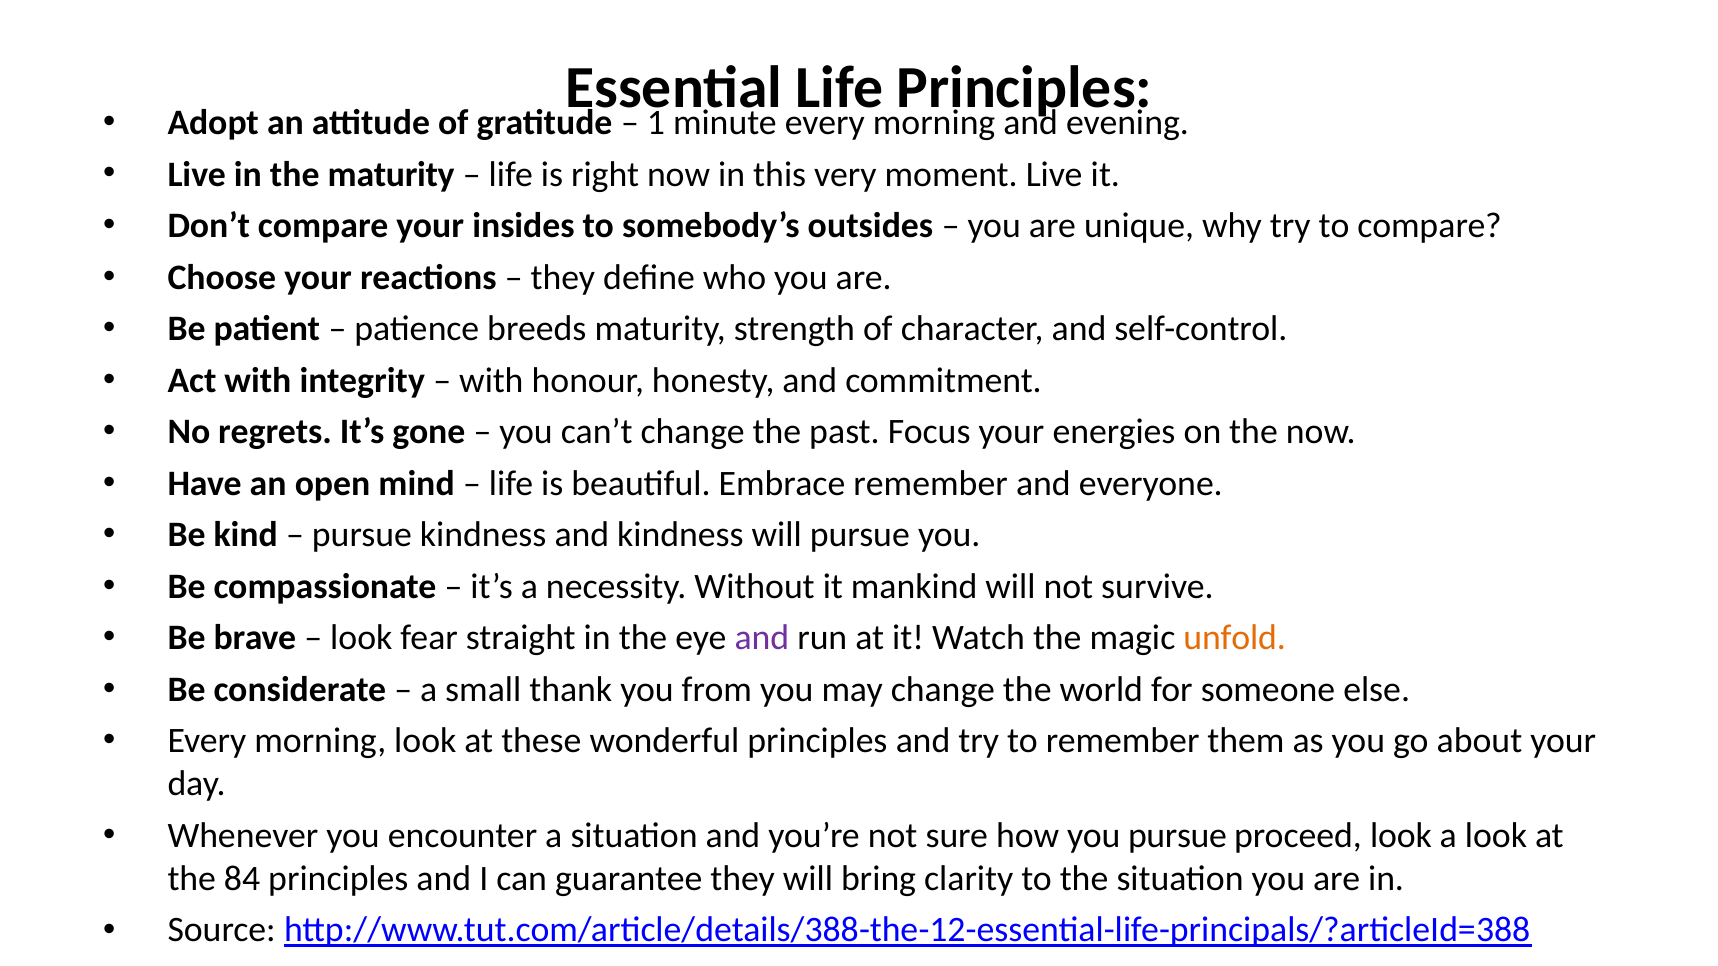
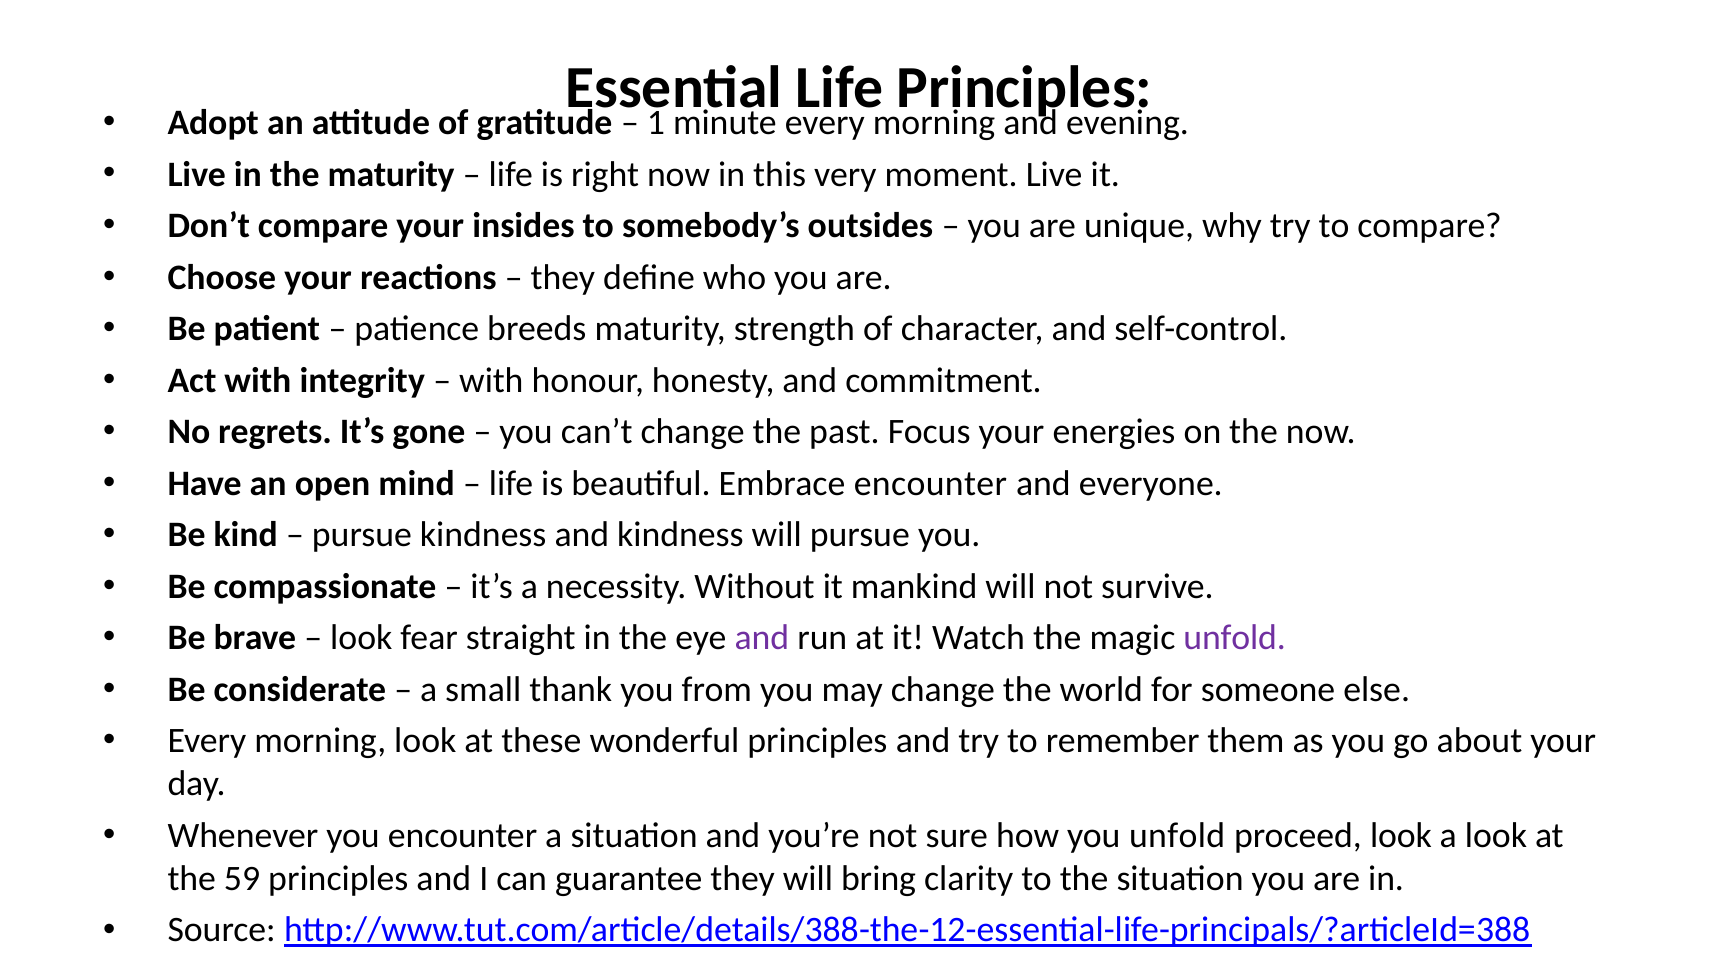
Embrace remember: remember -> encounter (930, 484)
unfold colour: orange -> purple (1235, 638)
you pursue: pursue -> unfold (1177, 836)
84: 84 -> 59 (242, 879)
